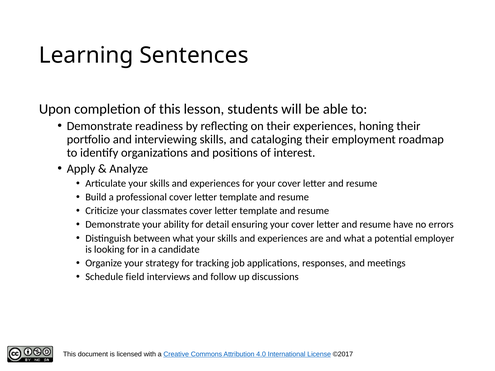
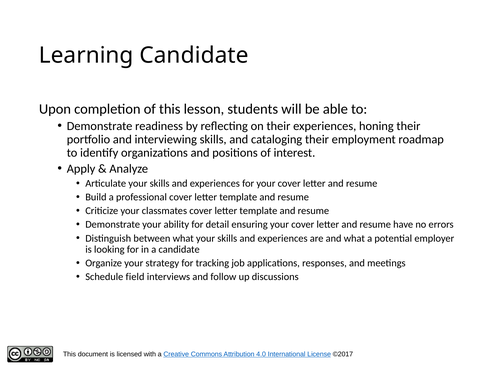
Learning Sentences: Sentences -> Candidate (194, 56)
